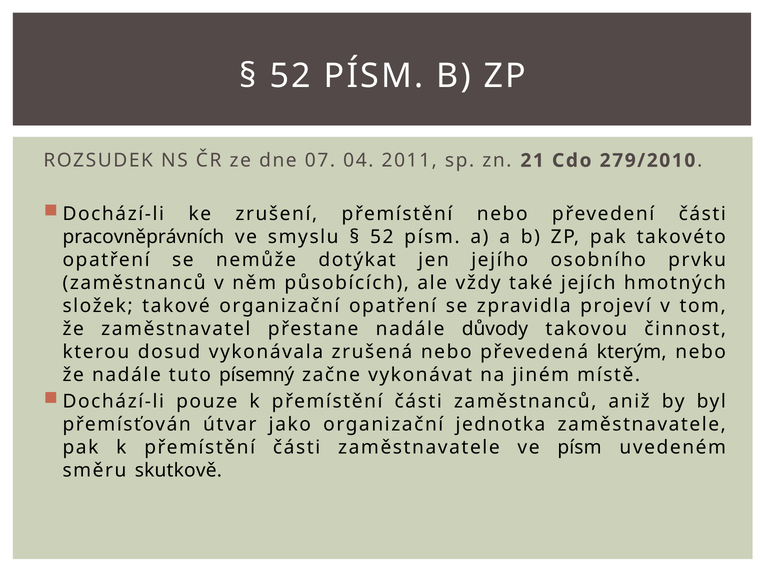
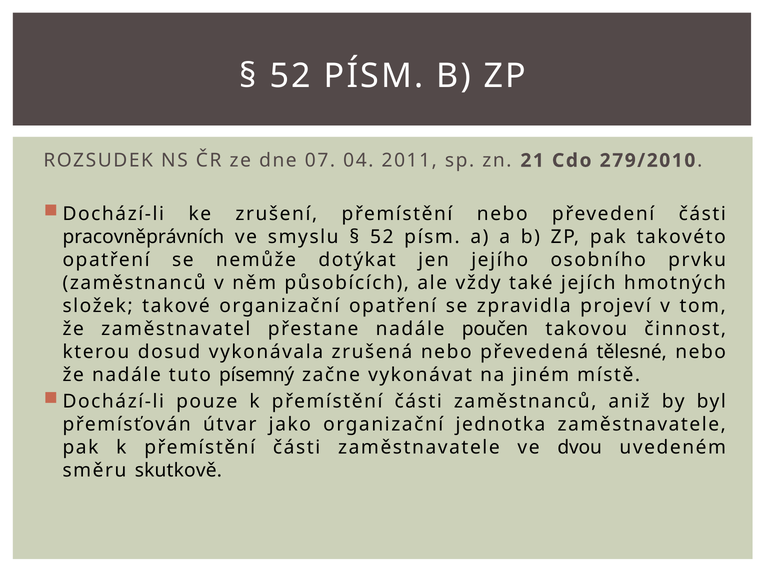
důvody: důvody -> poučen (495, 329)
kterým: kterým -> tělesné (632, 352)
ve písm: písm -> dvou (580, 448)
